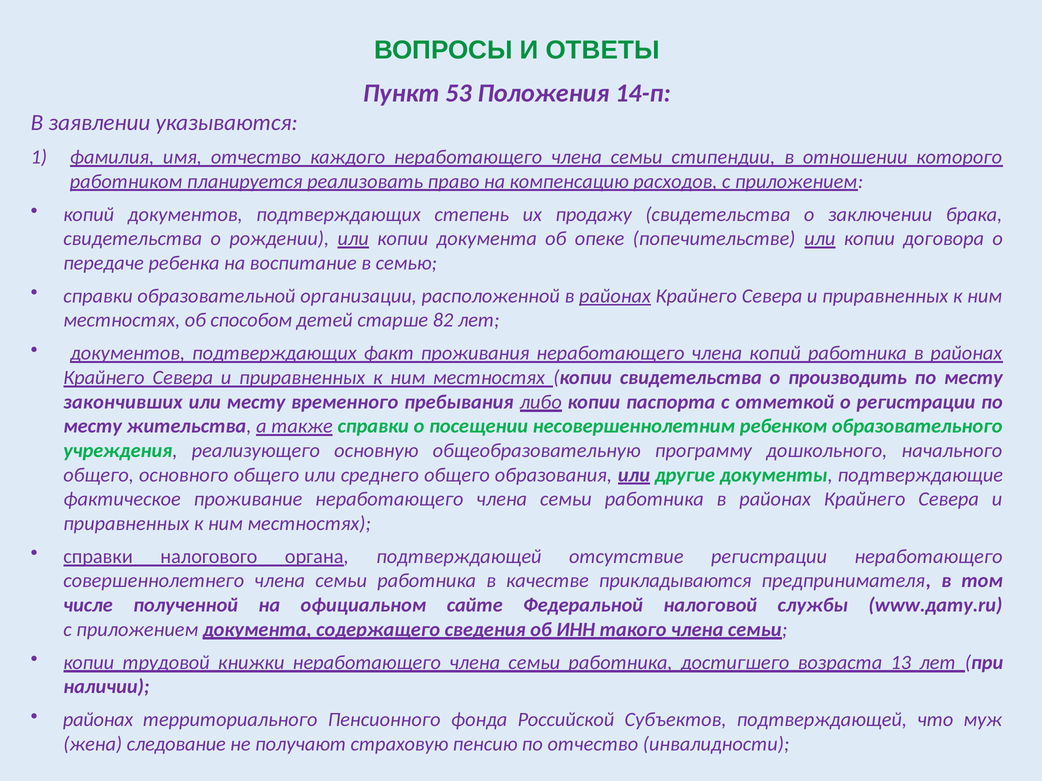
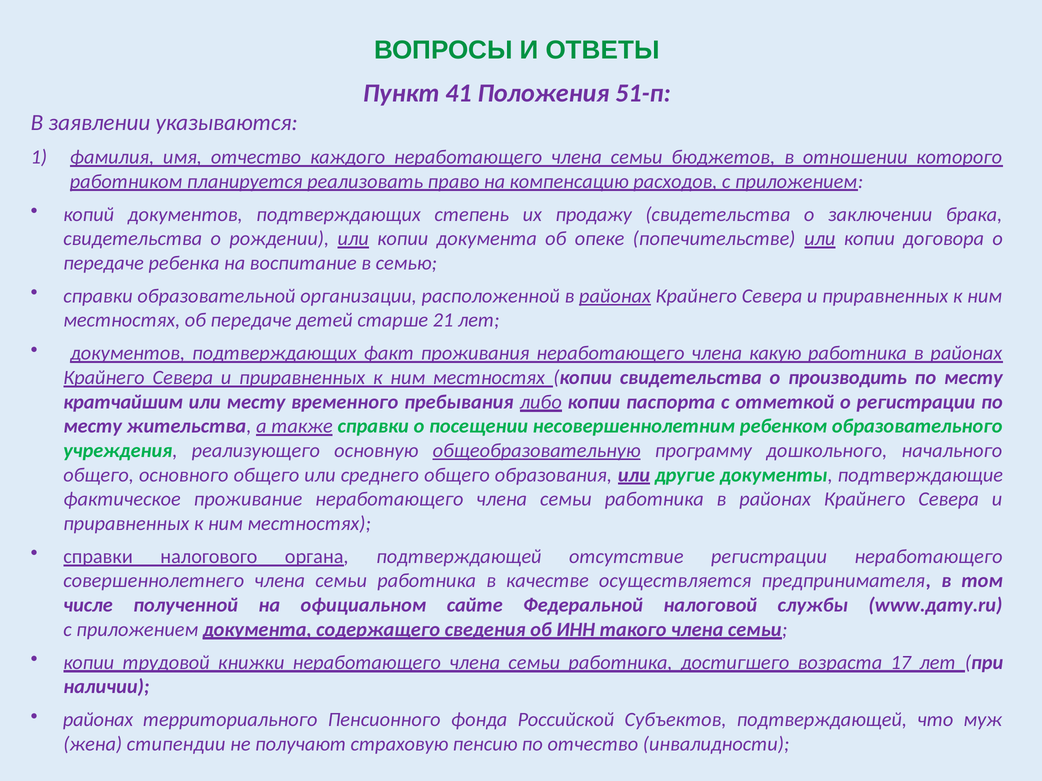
53: 53 -> 41 (458, 93)
14-п: 14-п -> 51-п (643, 93)
стипендии: стипендии -> бюджетов (723, 157)
об способом: способом -> передаче (251, 320)
82: 82 -> 21 (443, 320)
члена копий: копий -> какую (775, 353)
закончивших: закончивших -> кратчайшим (123, 402)
общеобразовательную underline: none -> present (537, 451)
прикладываются: прикладываются -> осуществляется (675, 581)
13: 13 -> 17 (901, 663)
следование: следование -> стипендии (176, 744)
